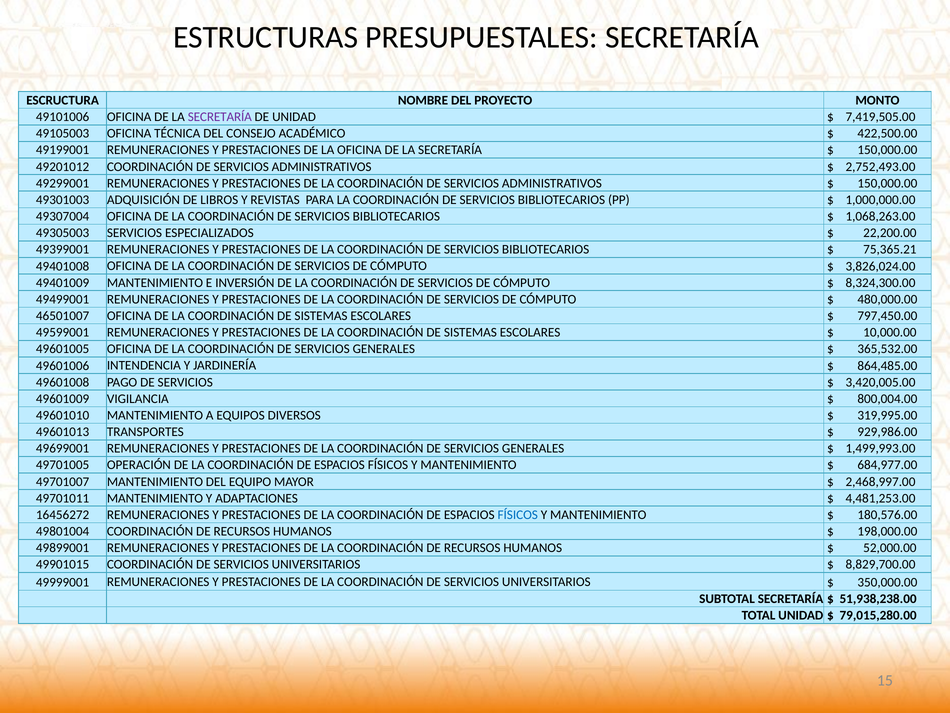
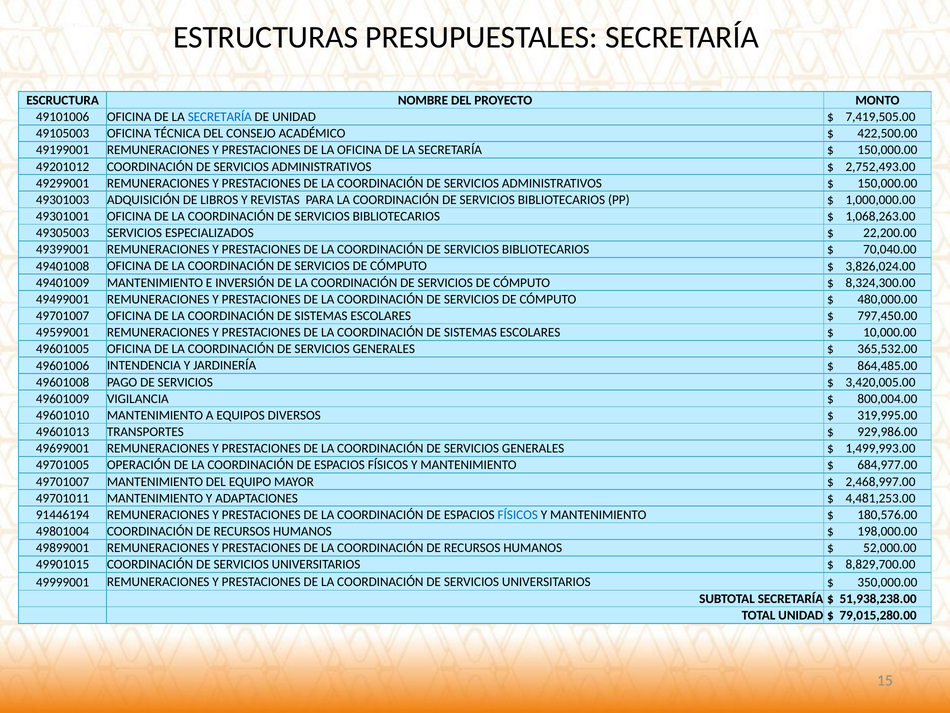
SECRETARÍA colour: purple -> blue (220, 117)
49307004: 49307004 -> 49301001 (63, 216)
75,365.21: 75,365.21 -> 70,040.00 (890, 249)
46501007: 46501007 -> 49701007 (63, 316)
16456272: 16456272 -> 91446194 (63, 515)
